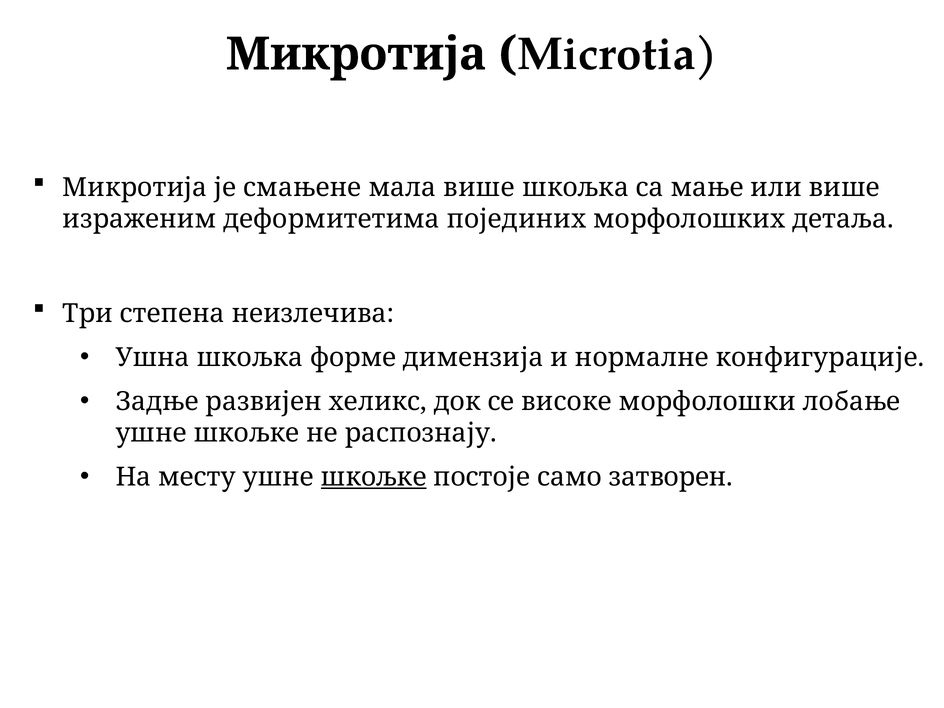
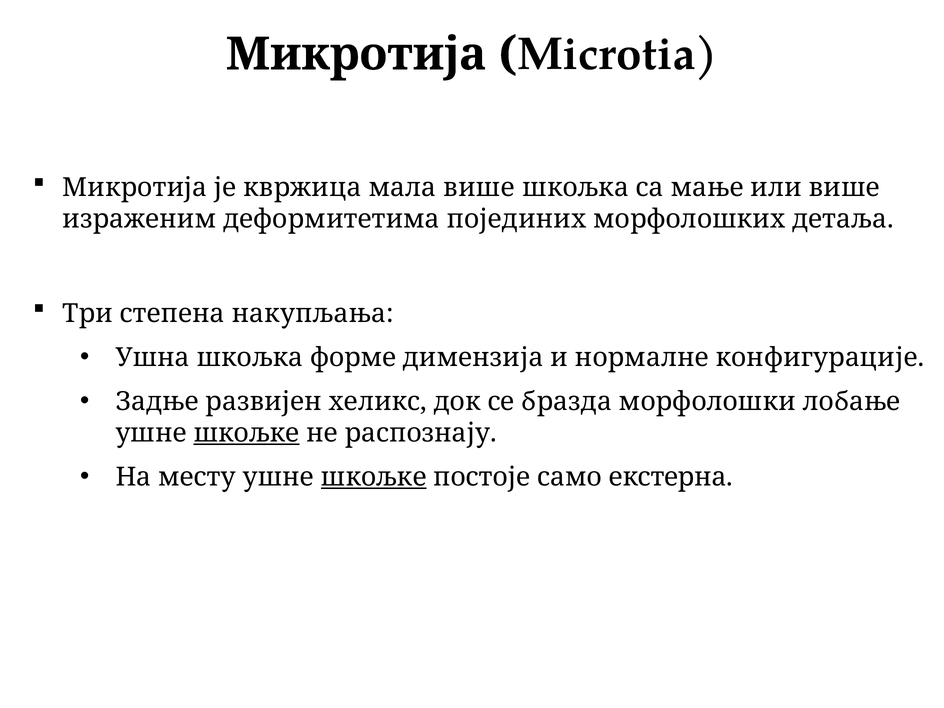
смањене: смањене -> квржица (302, 187)
неизлечива: неизлечива -> накупљања (313, 313)
високе: високе -> бразда (567, 401)
шкољке underline: none -> present (247, 433)
затворен: затворен -> екстерна (671, 477)
